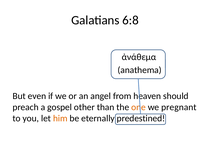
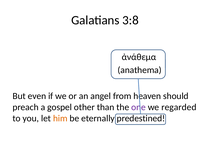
6:8: 6:8 -> 3:8 (131, 20)
one colour: orange -> purple (138, 108)
pregnant: pregnant -> regarded (179, 108)
